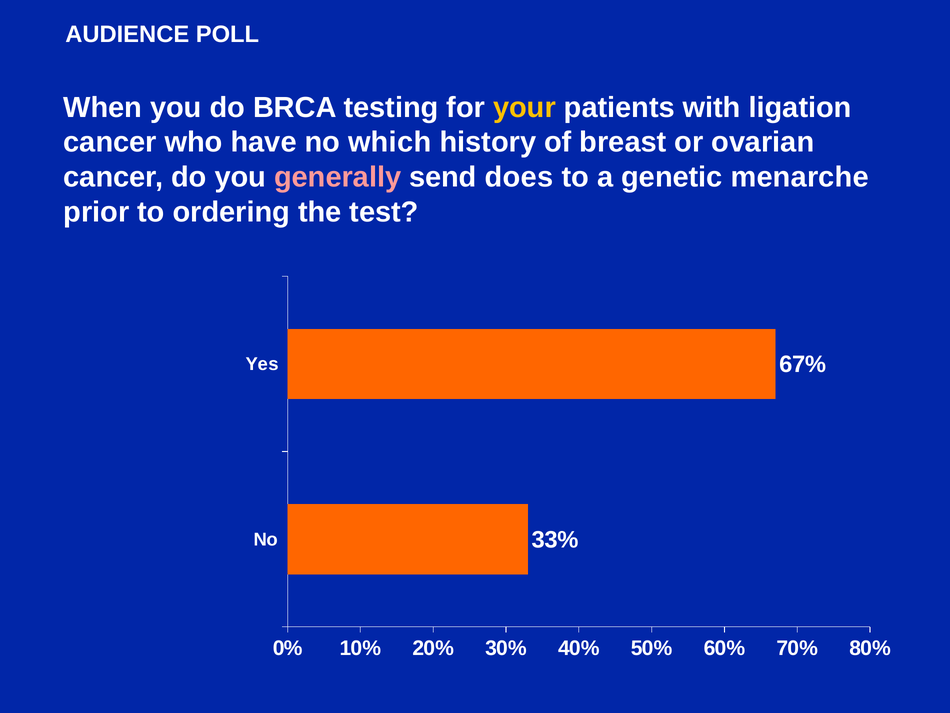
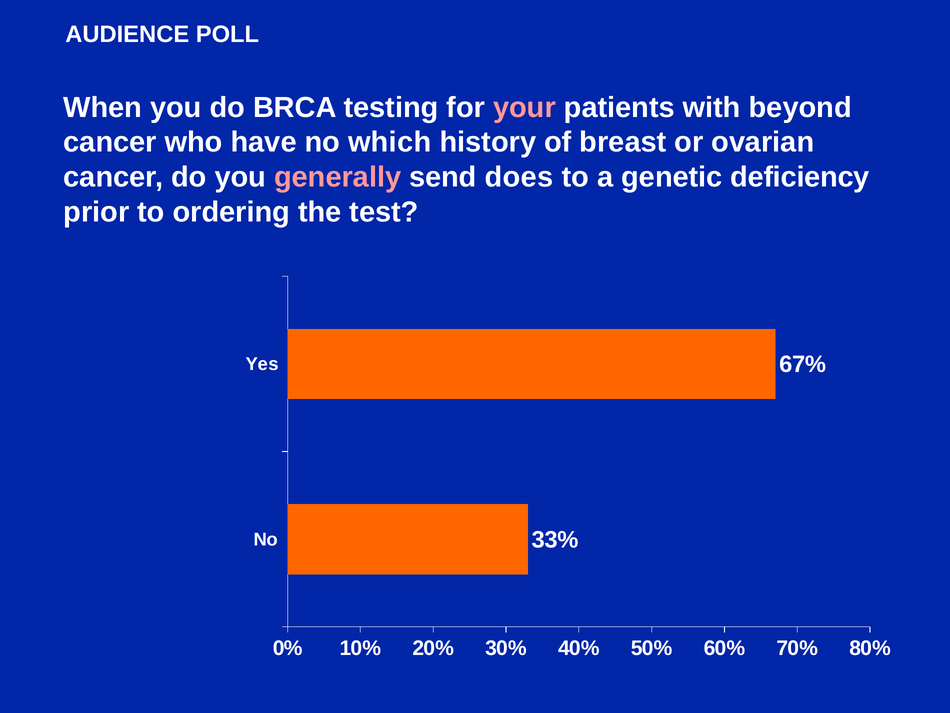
your colour: yellow -> pink (525, 107)
ligation: ligation -> beyond (800, 107)
menarche: menarche -> deficiency (800, 177)
